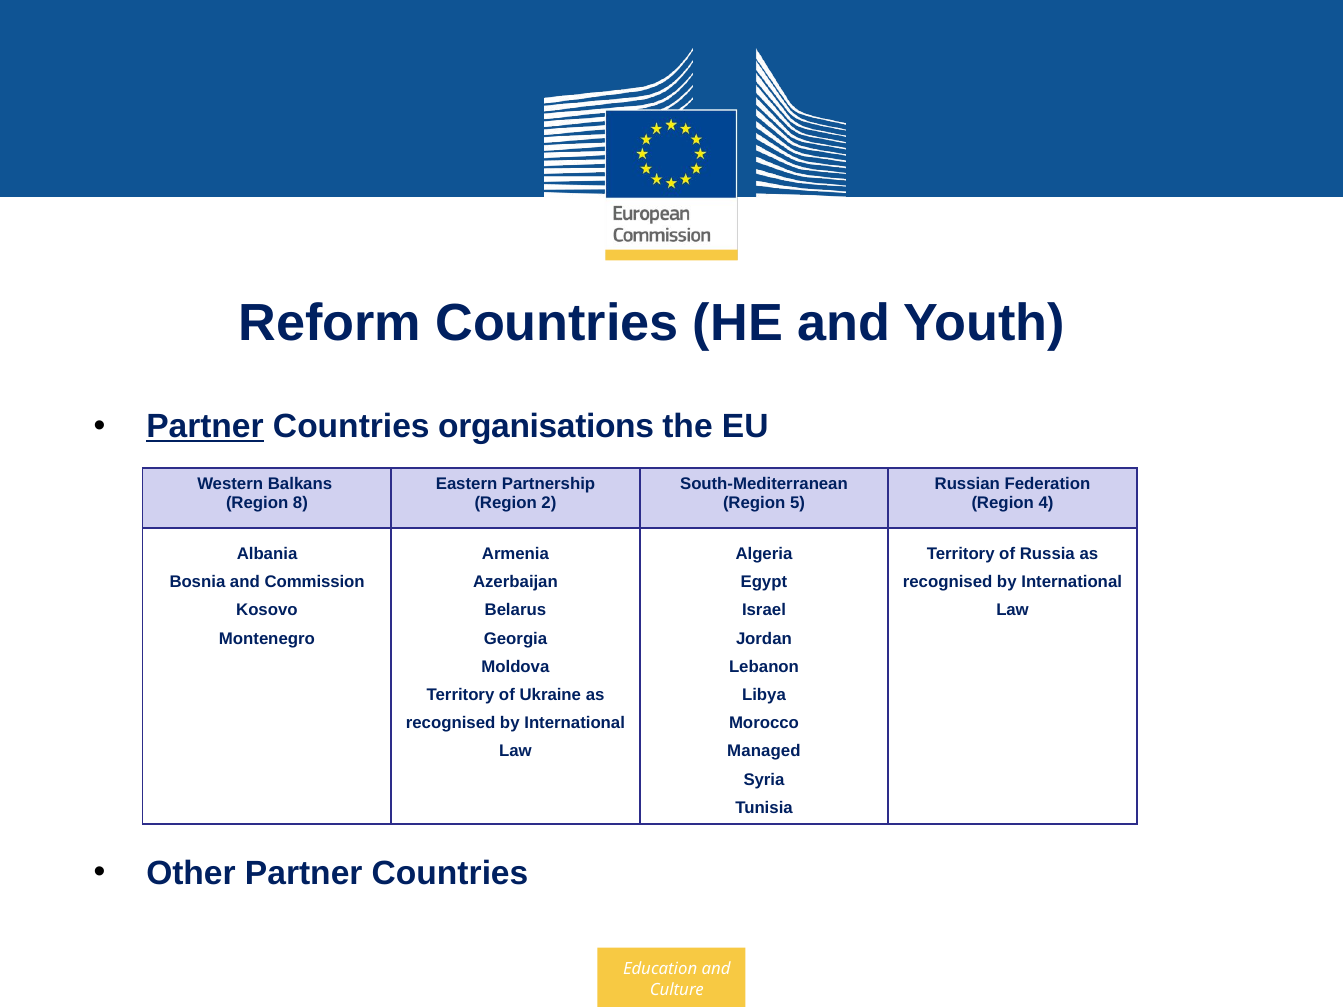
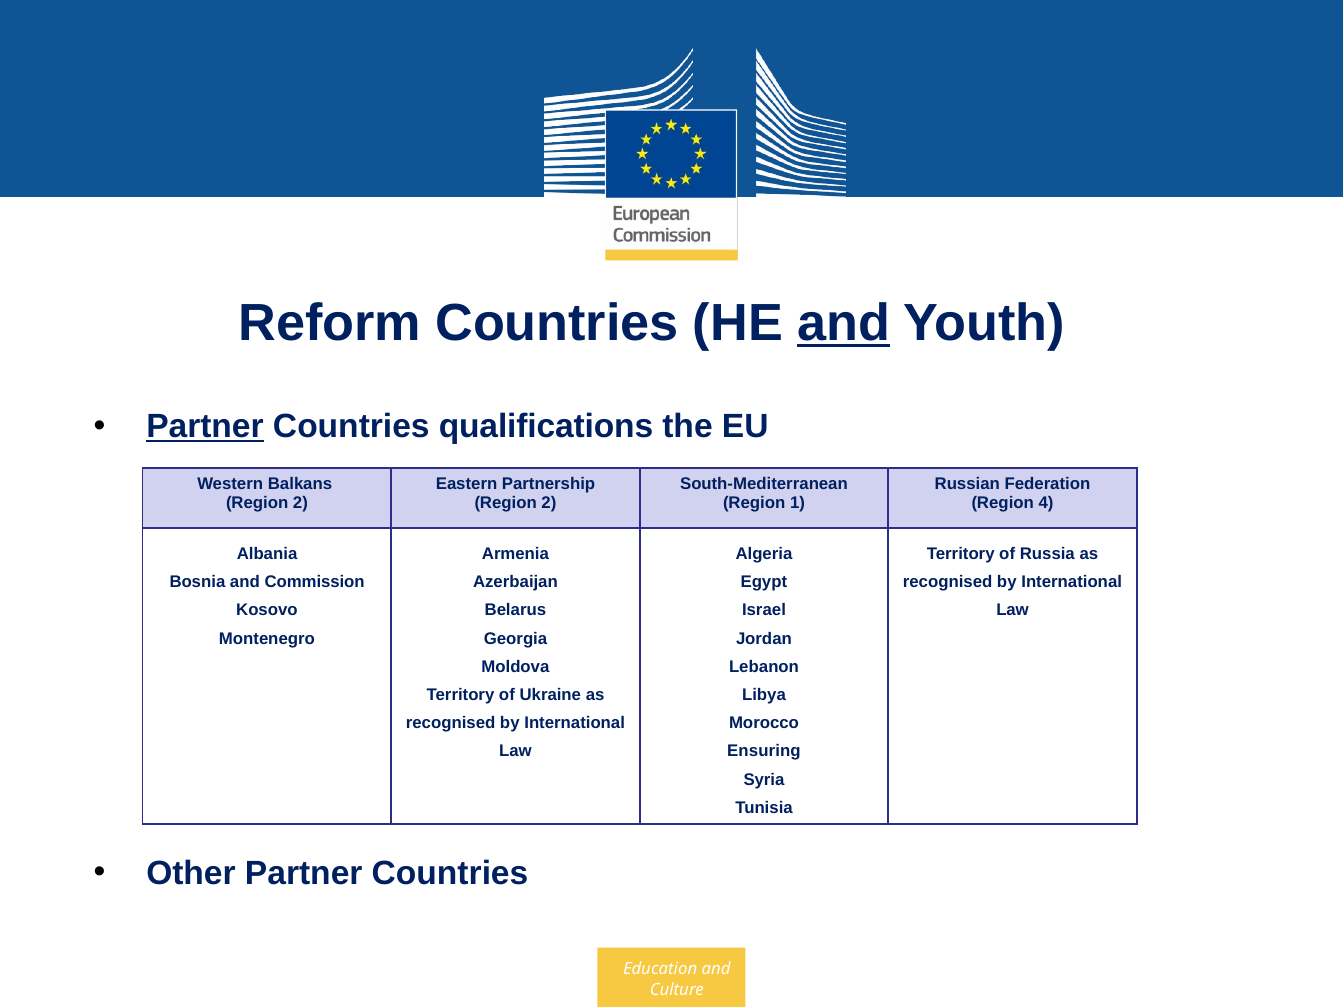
and underline: none -> present (844, 323)
organisations: organisations -> qualifications (546, 427)
8: 8 -> 2 (300, 503)
5: 5 -> 1 (797, 503)
Managed: Managed -> Ensuring (764, 752)
